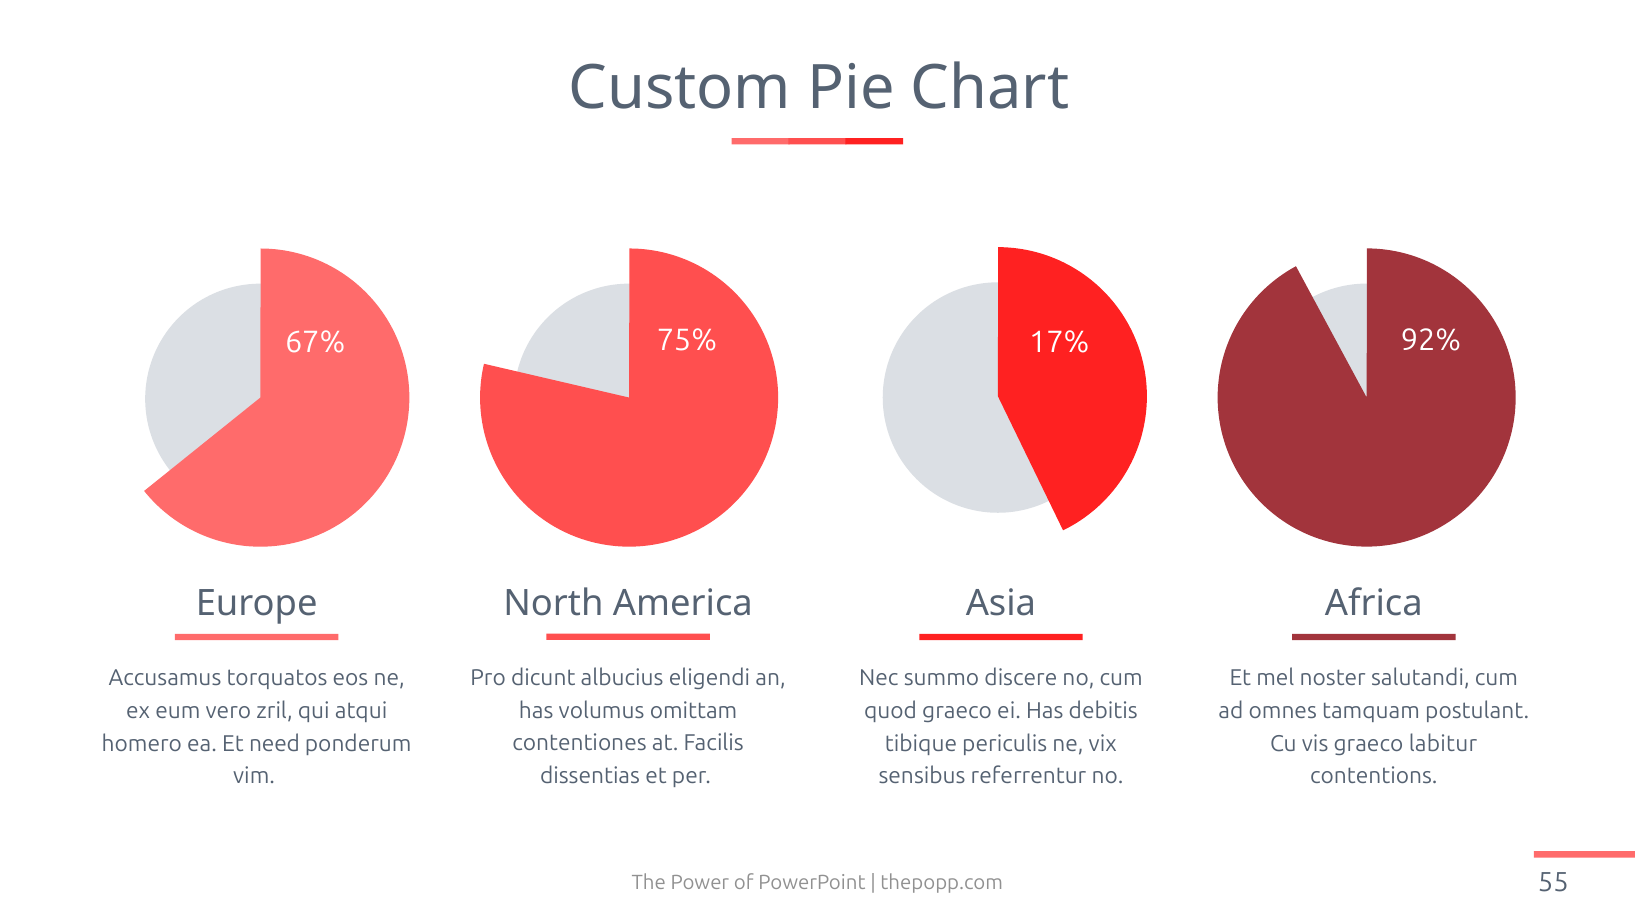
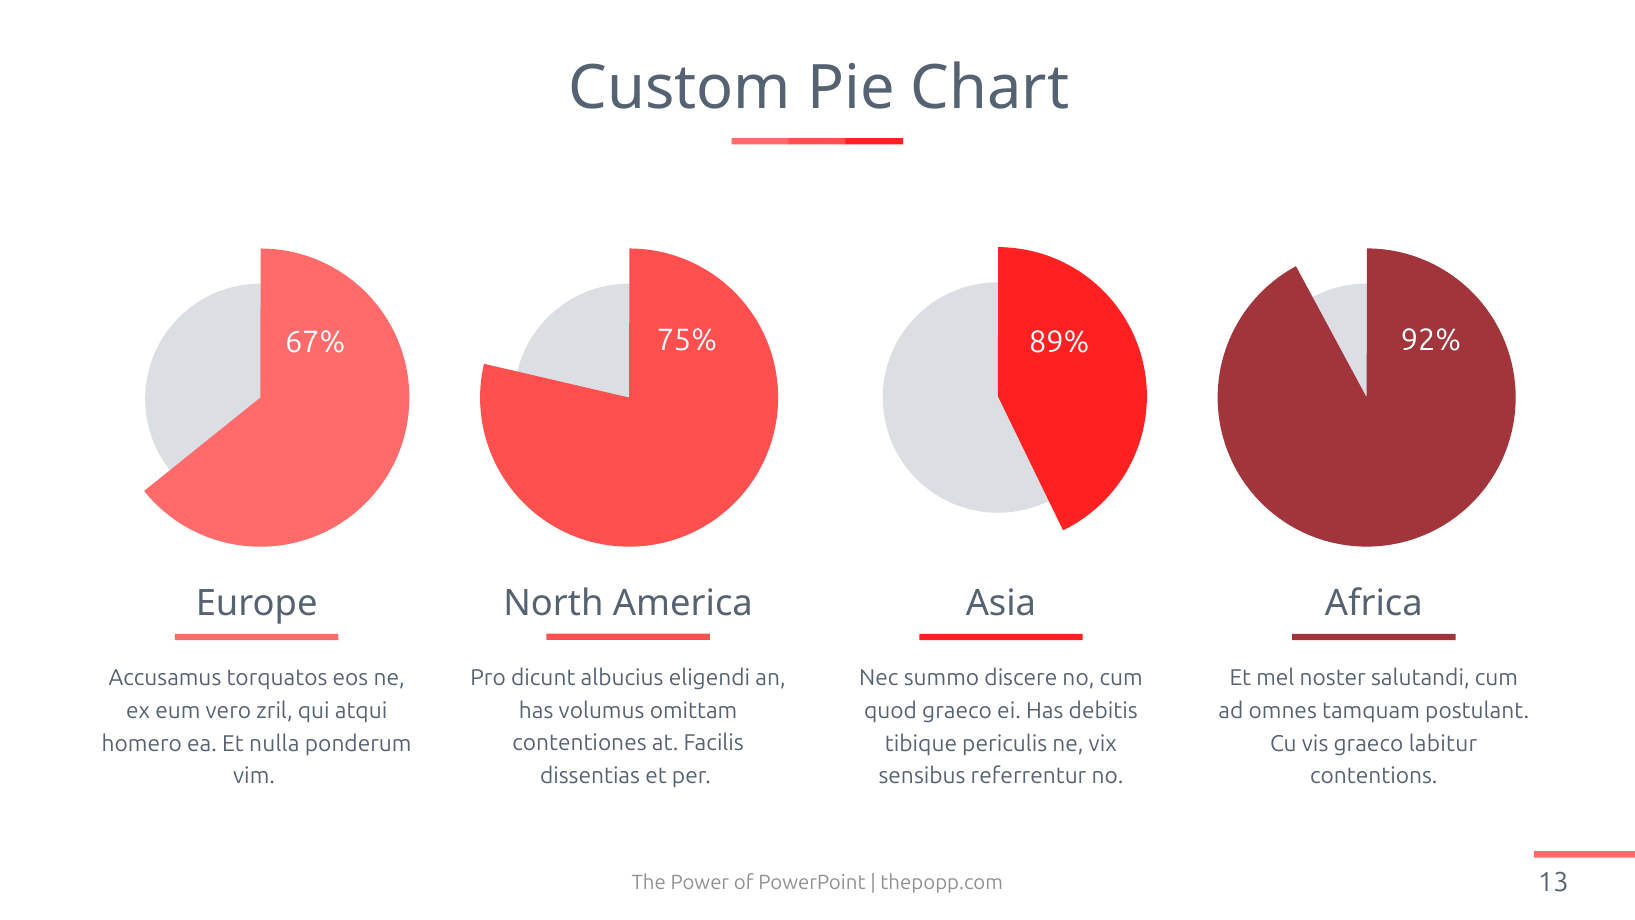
17%: 17% -> 89% (1059, 342)
need: need -> nulla (274, 743)
55: 55 -> 13 (1553, 882)
